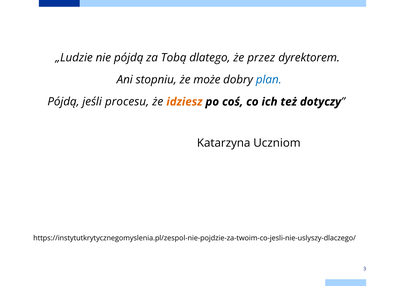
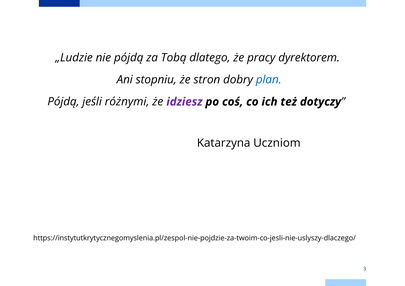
przez: przez -> pracy (261, 58)
może: może -> stron (207, 80)
procesu: procesu -> różnymi (127, 102)
idziesz colour: orange -> purple (184, 102)
